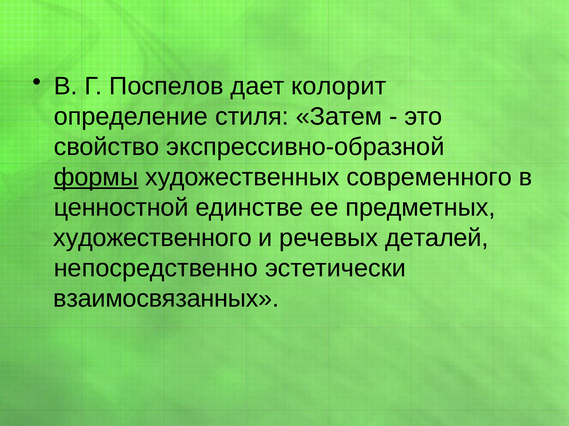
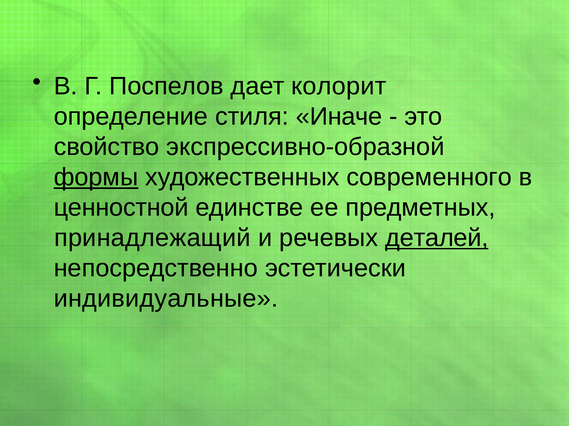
Затем: Затем -> Иначе (339, 117)
художественного: художественного -> принадлежащий (152, 238)
деталей underline: none -> present (437, 238)
взаимосвязанных: взаимосвязанных -> индивидуальные (166, 299)
